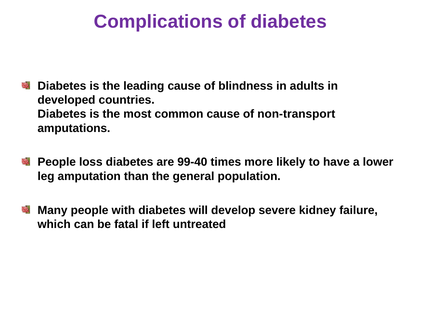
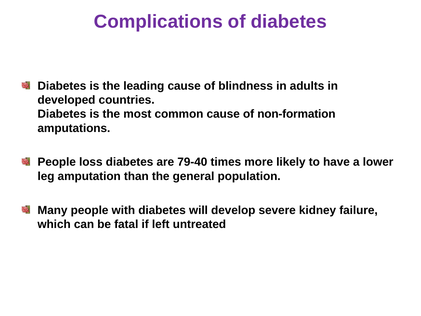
non-transport: non-transport -> non-formation (296, 114)
99-40: 99-40 -> 79-40 (192, 162)
